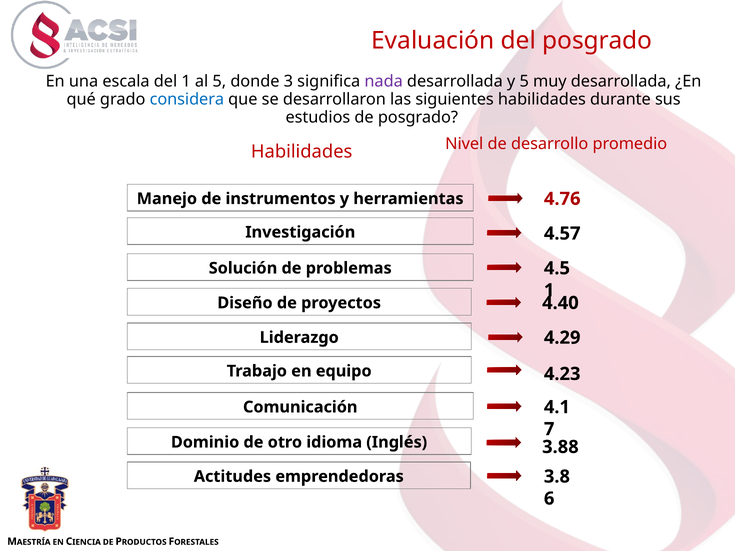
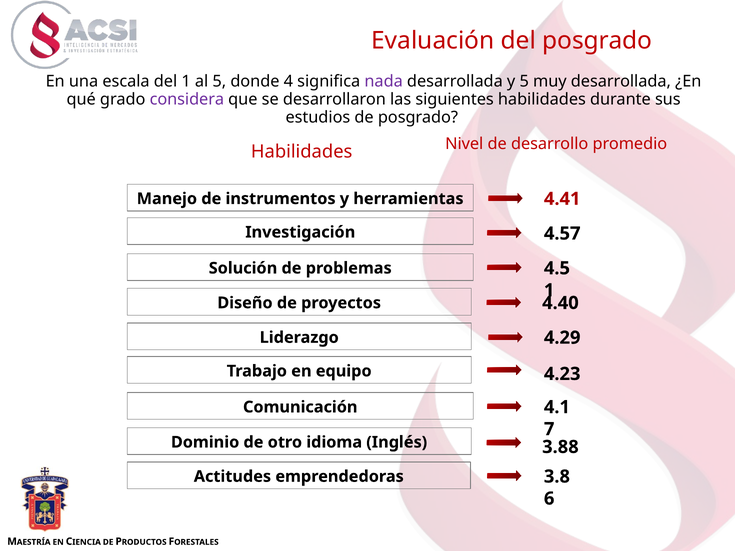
3: 3 -> 4 (288, 81)
considera colour: blue -> purple (187, 99)
4.76: 4.76 -> 4.41 (562, 199)
